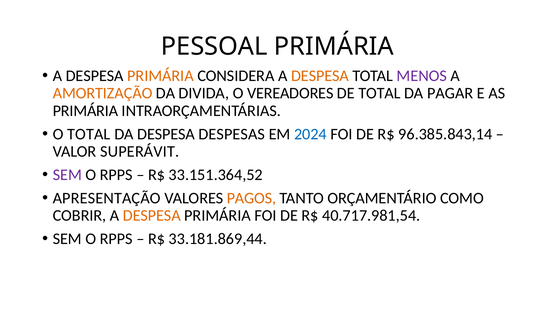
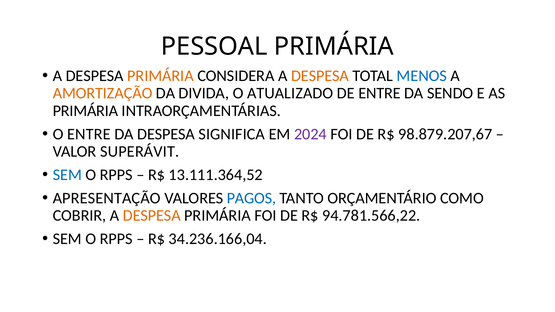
MENOS colour: purple -> blue (422, 76)
VEREADORES: VEREADORES -> ATUALIZADO (290, 93)
DE TOTAL: TOTAL -> ENTRE (380, 93)
PAGAR: PAGAR -> SENDO (450, 93)
O TOTAL: TOTAL -> ENTRE (89, 134)
DESPESAS: DESPESAS -> SIGNIFICA (232, 134)
2024 colour: blue -> purple (310, 134)
96.385.843,14: 96.385.843,14 -> 98.879.207,67 (445, 134)
SEM colour: purple -> blue (67, 175)
33.151.364,52: 33.151.364,52 -> 13.111.364,52 (216, 175)
PAGOS colour: orange -> blue (251, 198)
40.717.981,54: 40.717.981,54 -> 94.781.566,22 (371, 216)
33.181.869,44: 33.181.869,44 -> 34.236.166,04 (218, 239)
